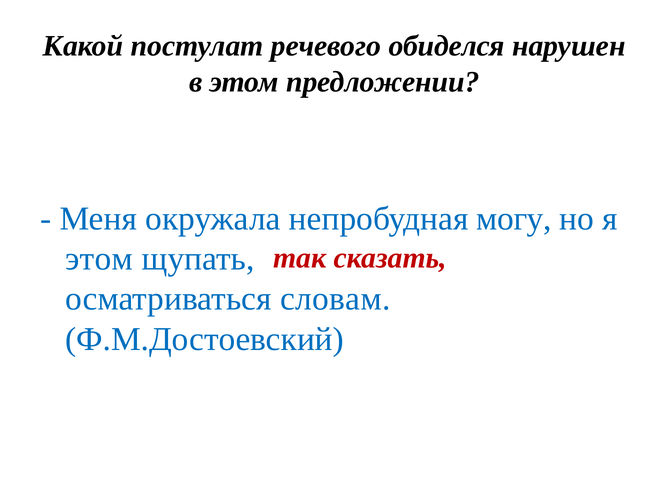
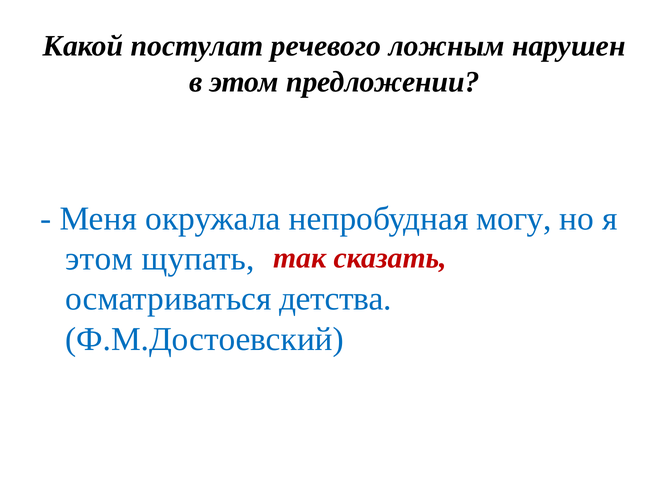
обиделся: обиделся -> ложным (447, 46)
словам: словам -> детства (336, 299)
